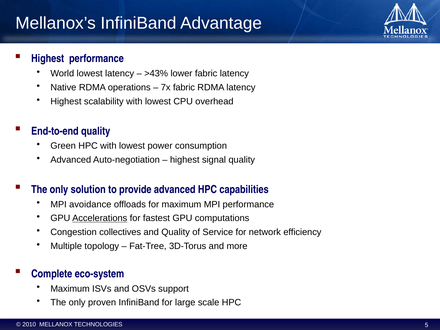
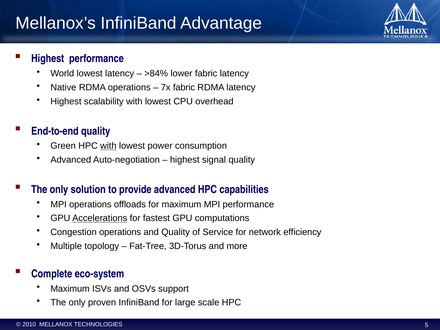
>43%: >43% -> >84% (156, 74)
with underline: none -> present (108, 146)
MPI avoidance: avoidance -> operations (90, 204)
Congestion collectives: collectives -> operations (120, 232)
